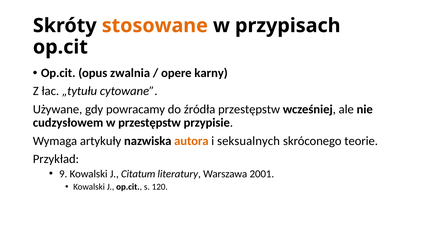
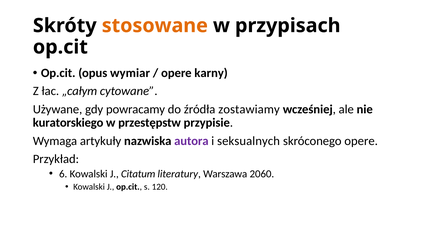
zwalnia: zwalnia -> wymiar (130, 73)
„tytułu: „tytułu -> „całym (80, 91)
źródła przestępstw: przestępstw -> zostawiamy (249, 109)
cudzysłowem: cudzysłowem -> kuratorskiego (68, 122)
autora colour: orange -> purple (191, 141)
skróconego teorie: teorie -> opere (361, 141)
9: 9 -> 6 (63, 173)
2001: 2001 -> 2060 (262, 173)
